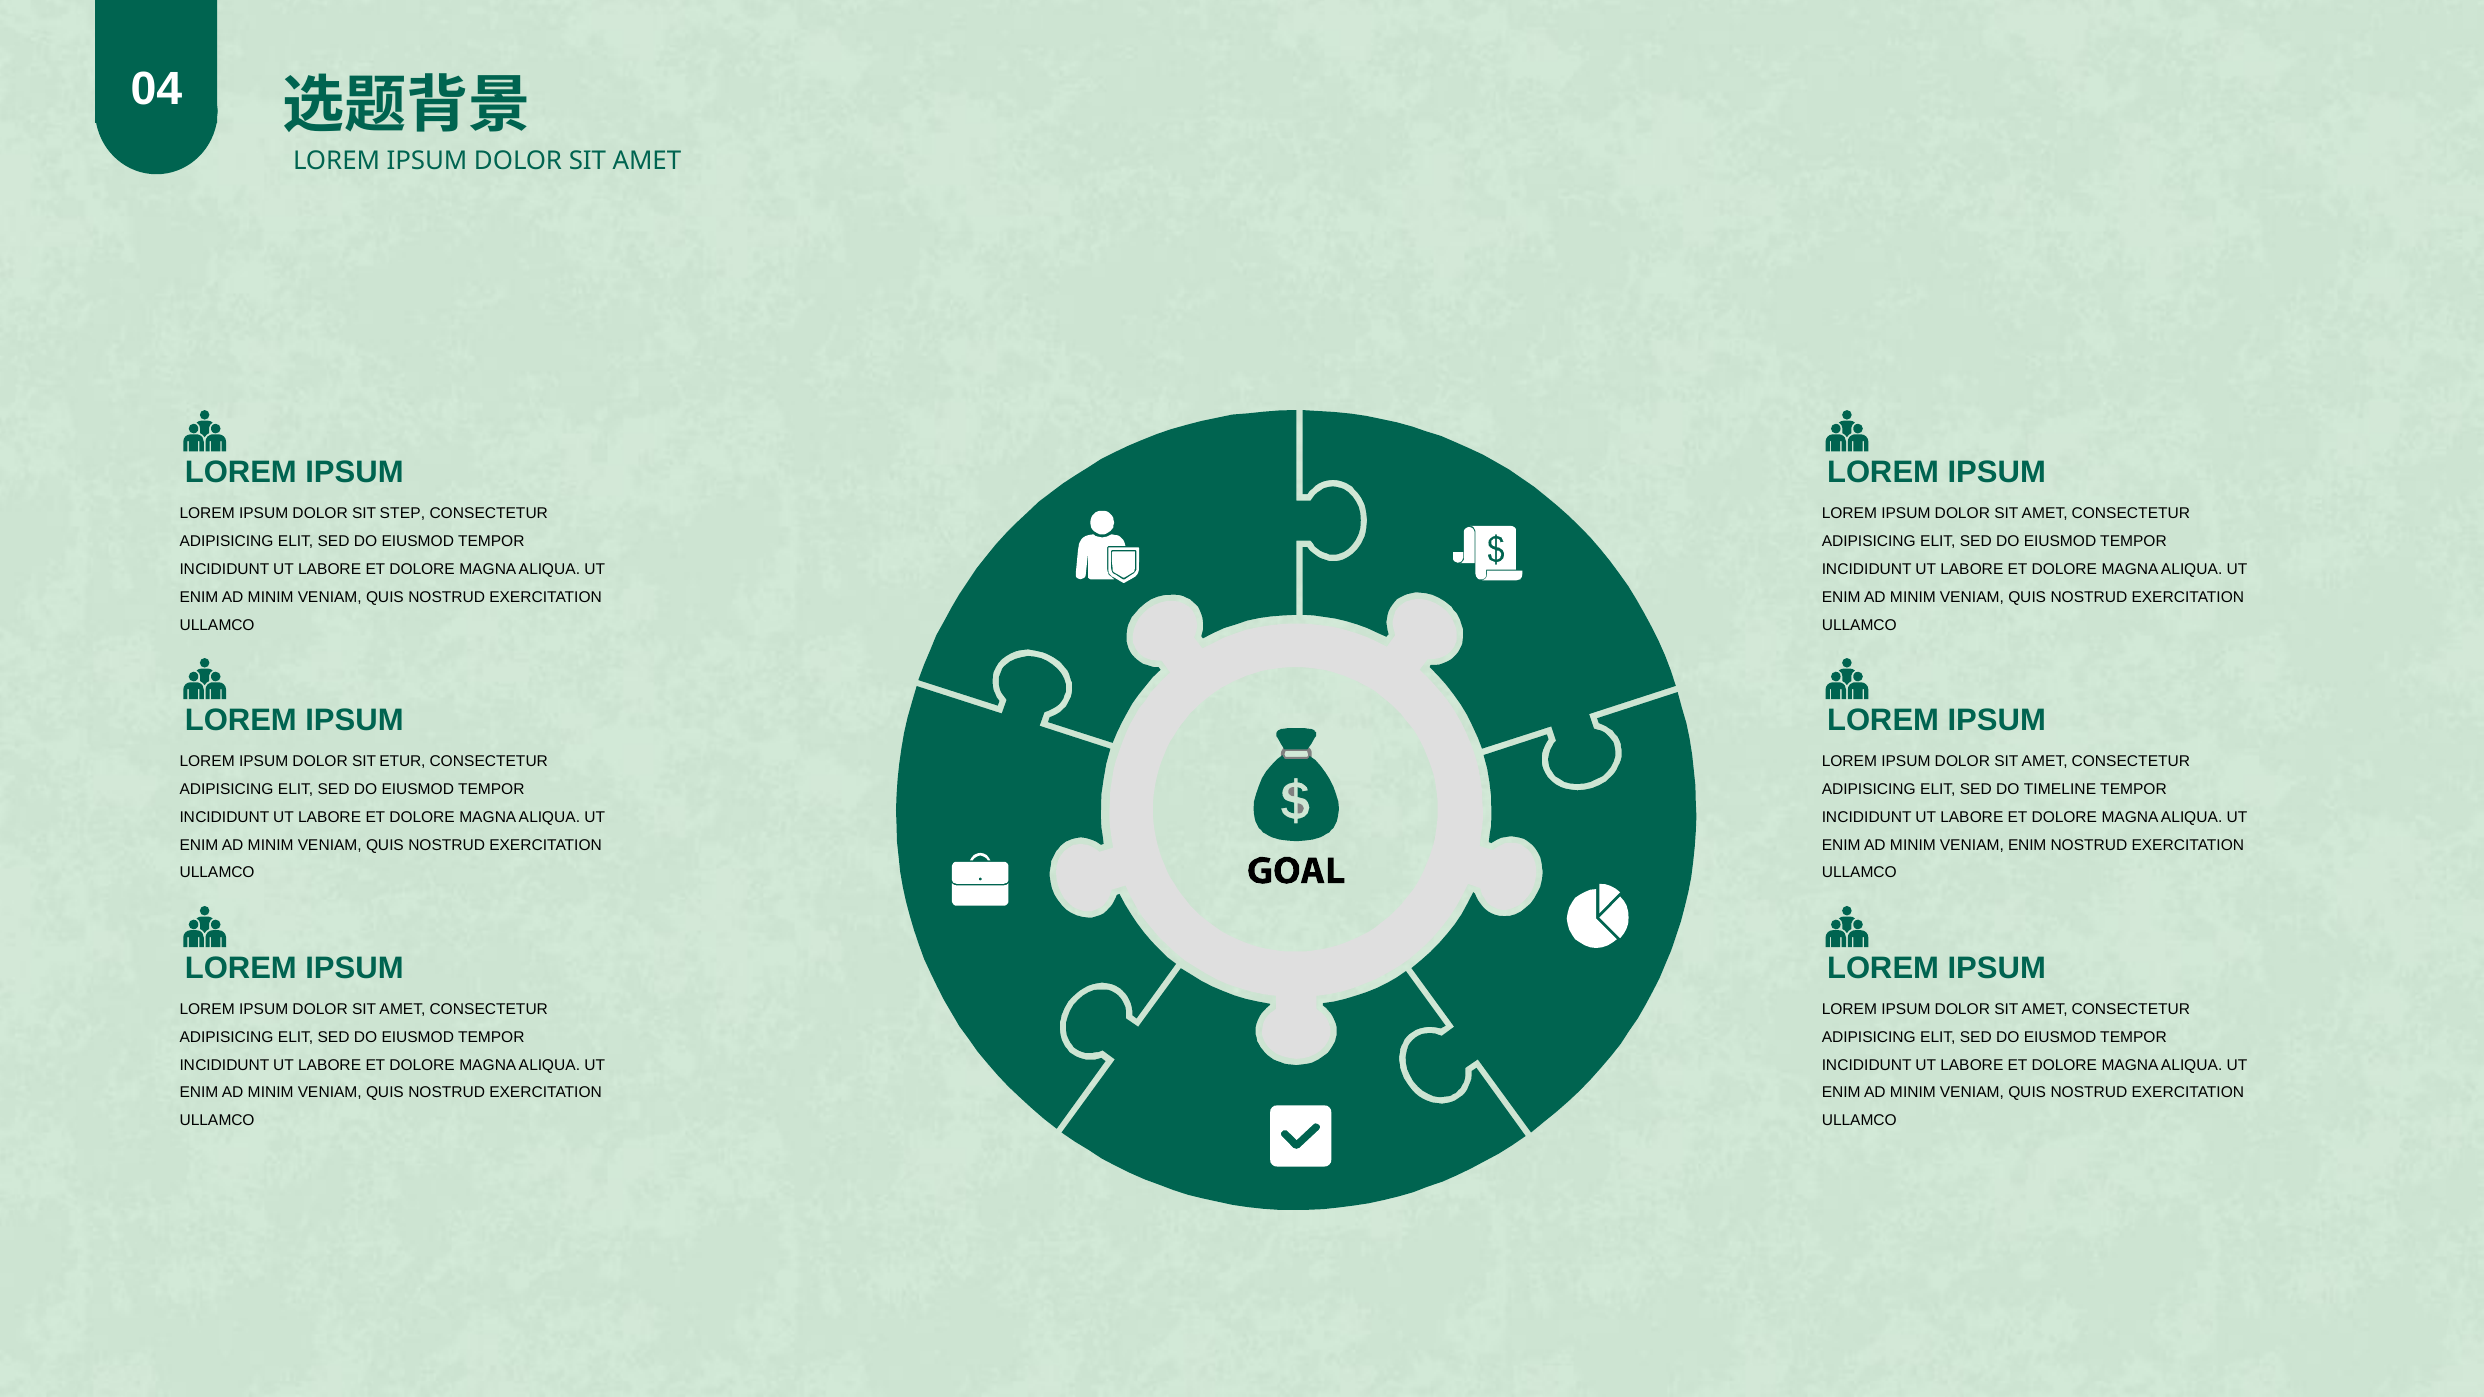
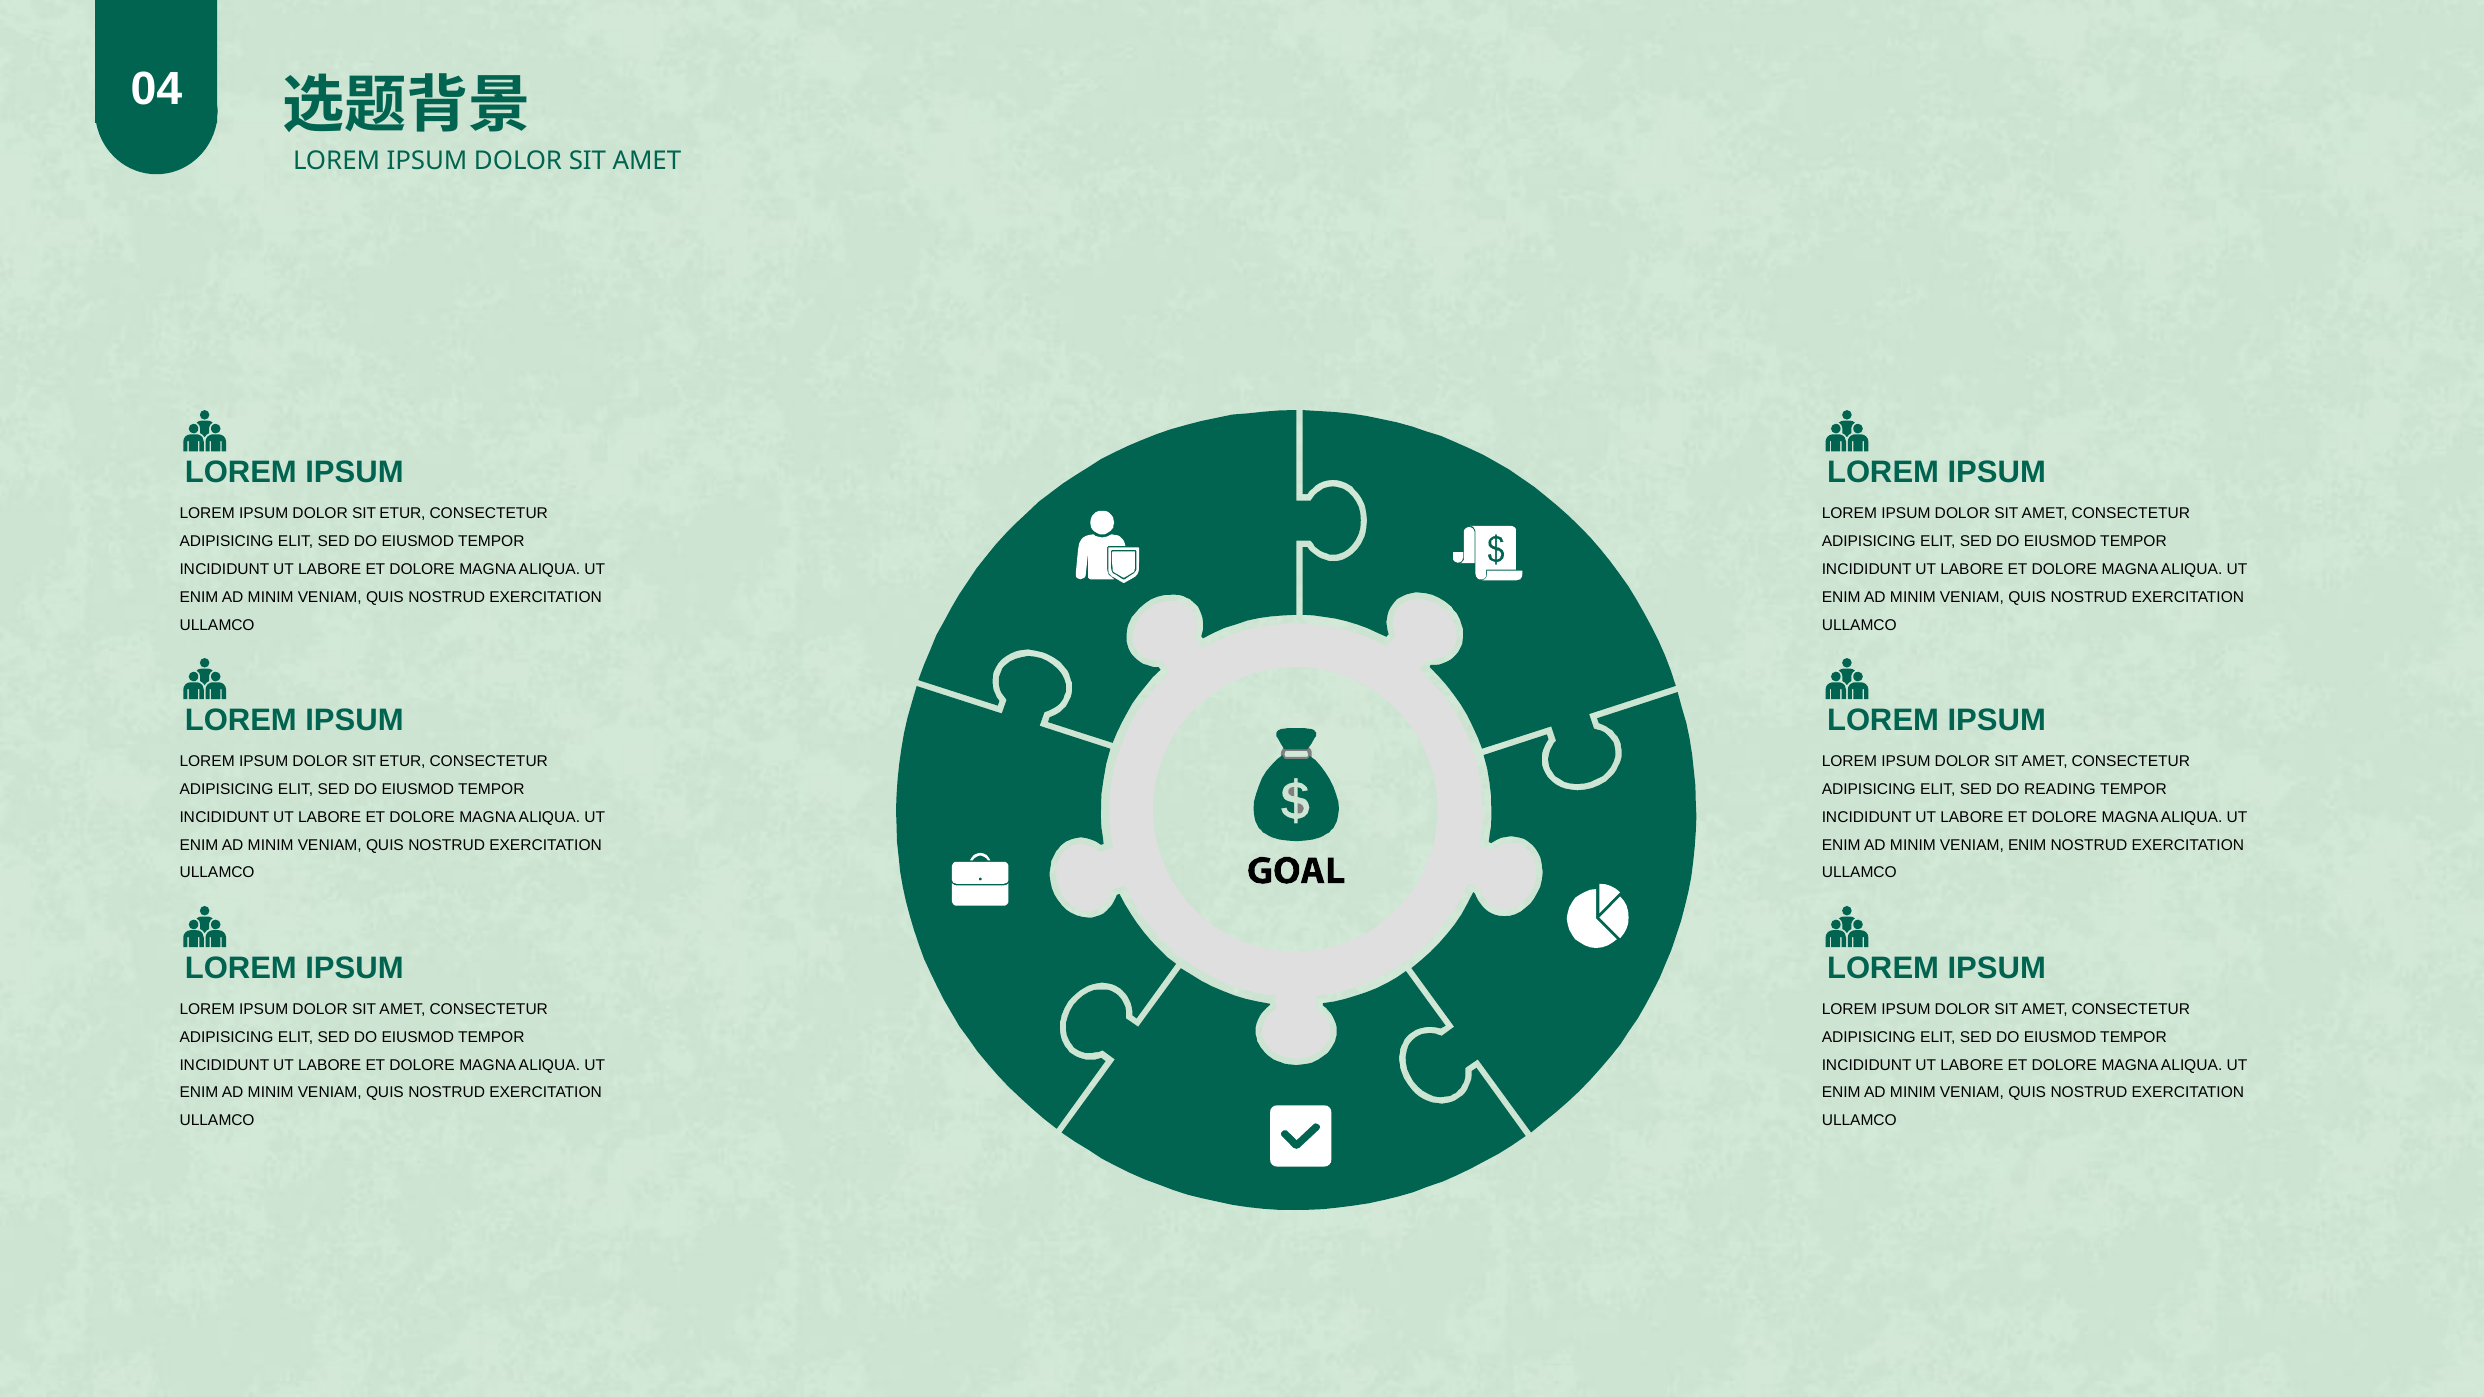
STEP: STEP -> ETUR (402, 513)
TIMELINE: TIMELINE -> READING (2060, 789)
